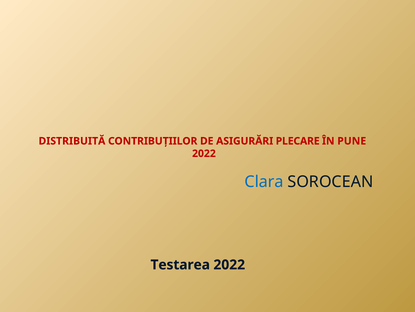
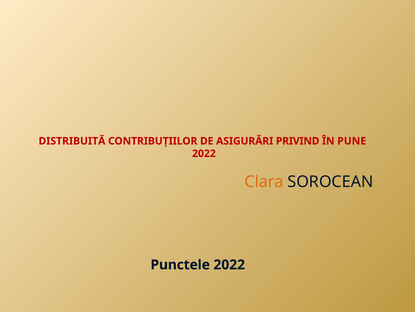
PLECARE: PLECARE -> PRIVIND (298, 141)
Clara colour: blue -> orange (264, 181)
Testarea: Testarea -> Punctele (180, 264)
